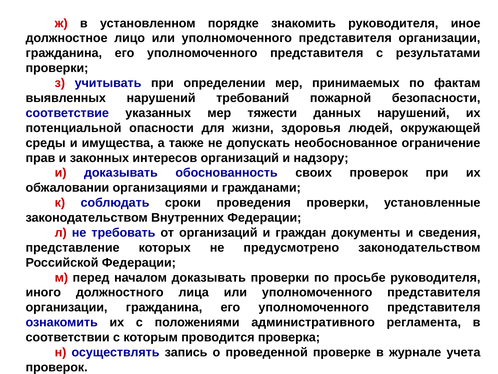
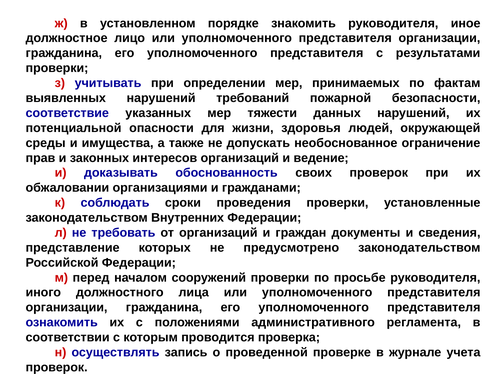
надзору: надзору -> ведение (321, 158)
началом доказывать: доказывать -> сооружений (209, 277)
